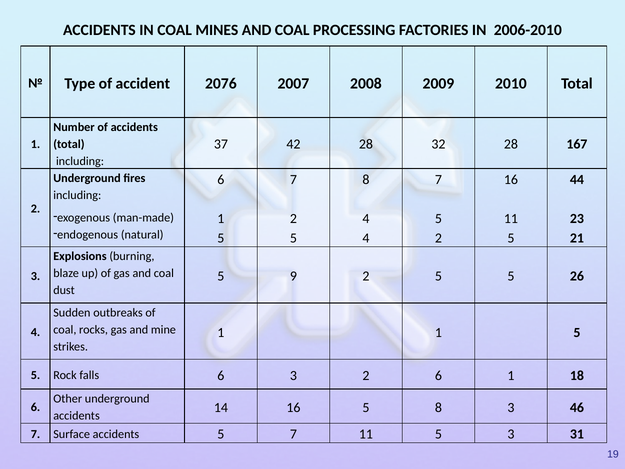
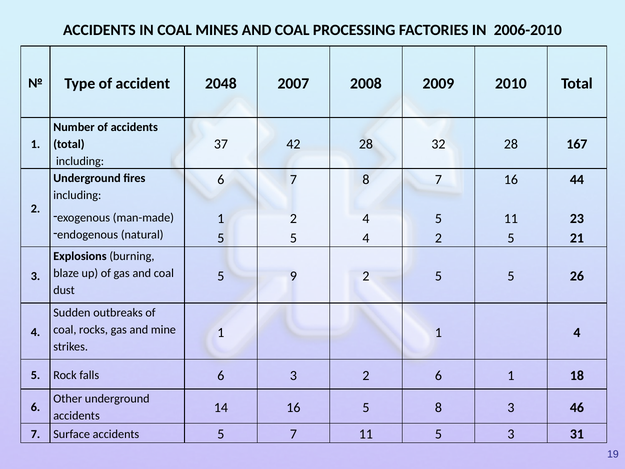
2076: 2076 -> 2048 (221, 83)
1 1 5: 5 -> 4 (577, 332)
